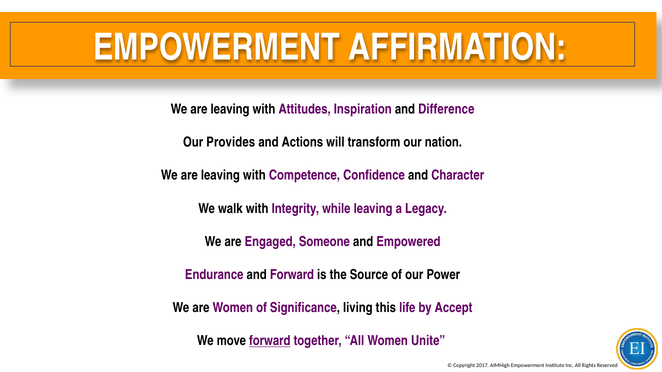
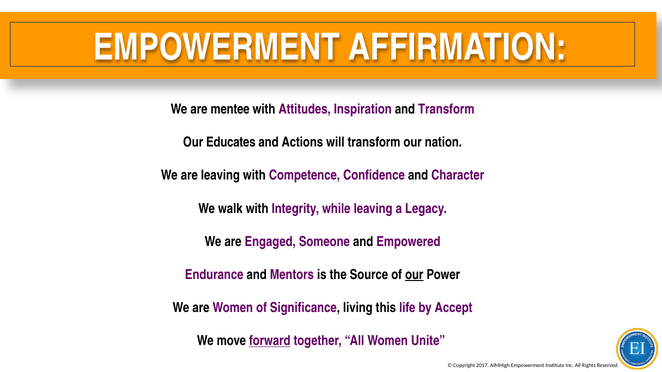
leaving: leaving -> mentee (230, 109)
and Difference: Difference -> Transform (446, 109)
Provides: Provides -> Educates (231, 142)
and Forward: Forward -> Mentors (292, 275)
our underline: none -> present (414, 275)
